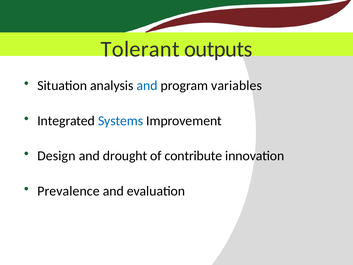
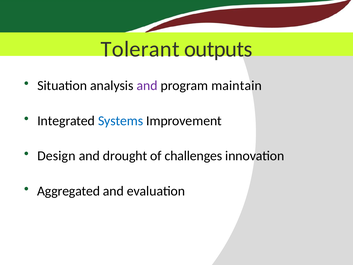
and colour: blue -> purple (147, 86)
variables: variables -> maintain (237, 86)
contribute: contribute -> challenges (193, 156)
Prevalence: Prevalence -> Aggregated (69, 191)
